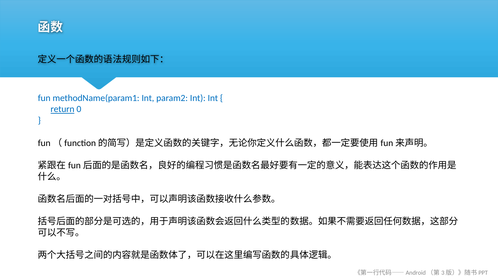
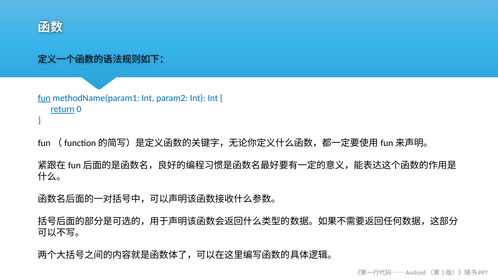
fun underline: none -> present (44, 98)
